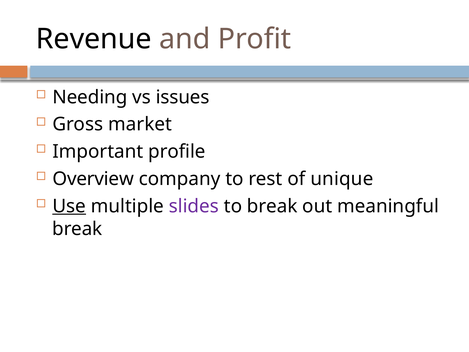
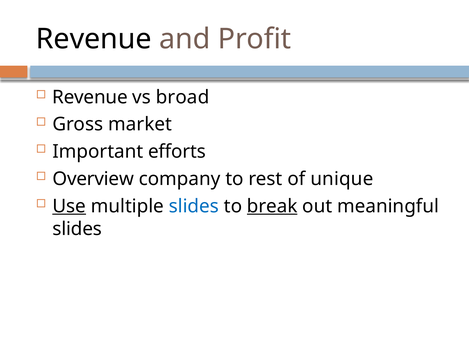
Needing: Needing -> Revenue (90, 97)
issues: issues -> broad (183, 97)
profile: profile -> efforts (177, 152)
slides colour: purple -> blue (194, 206)
break underline: none -> present (272, 206)
break: break -> slides (77, 229)
